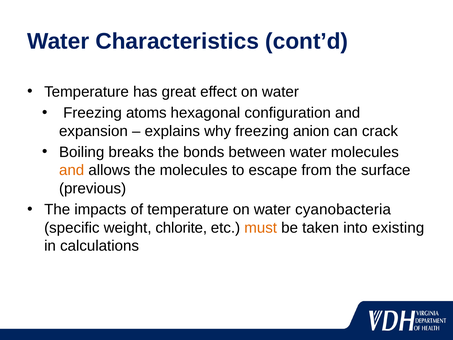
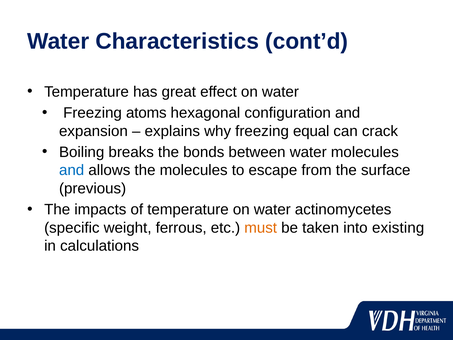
anion: anion -> equal (311, 131)
and colour: orange -> blue (72, 170)
cyanobacteria: cyanobacteria -> actinomycetes (343, 209)
chlorite: chlorite -> ferrous (181, 228)
